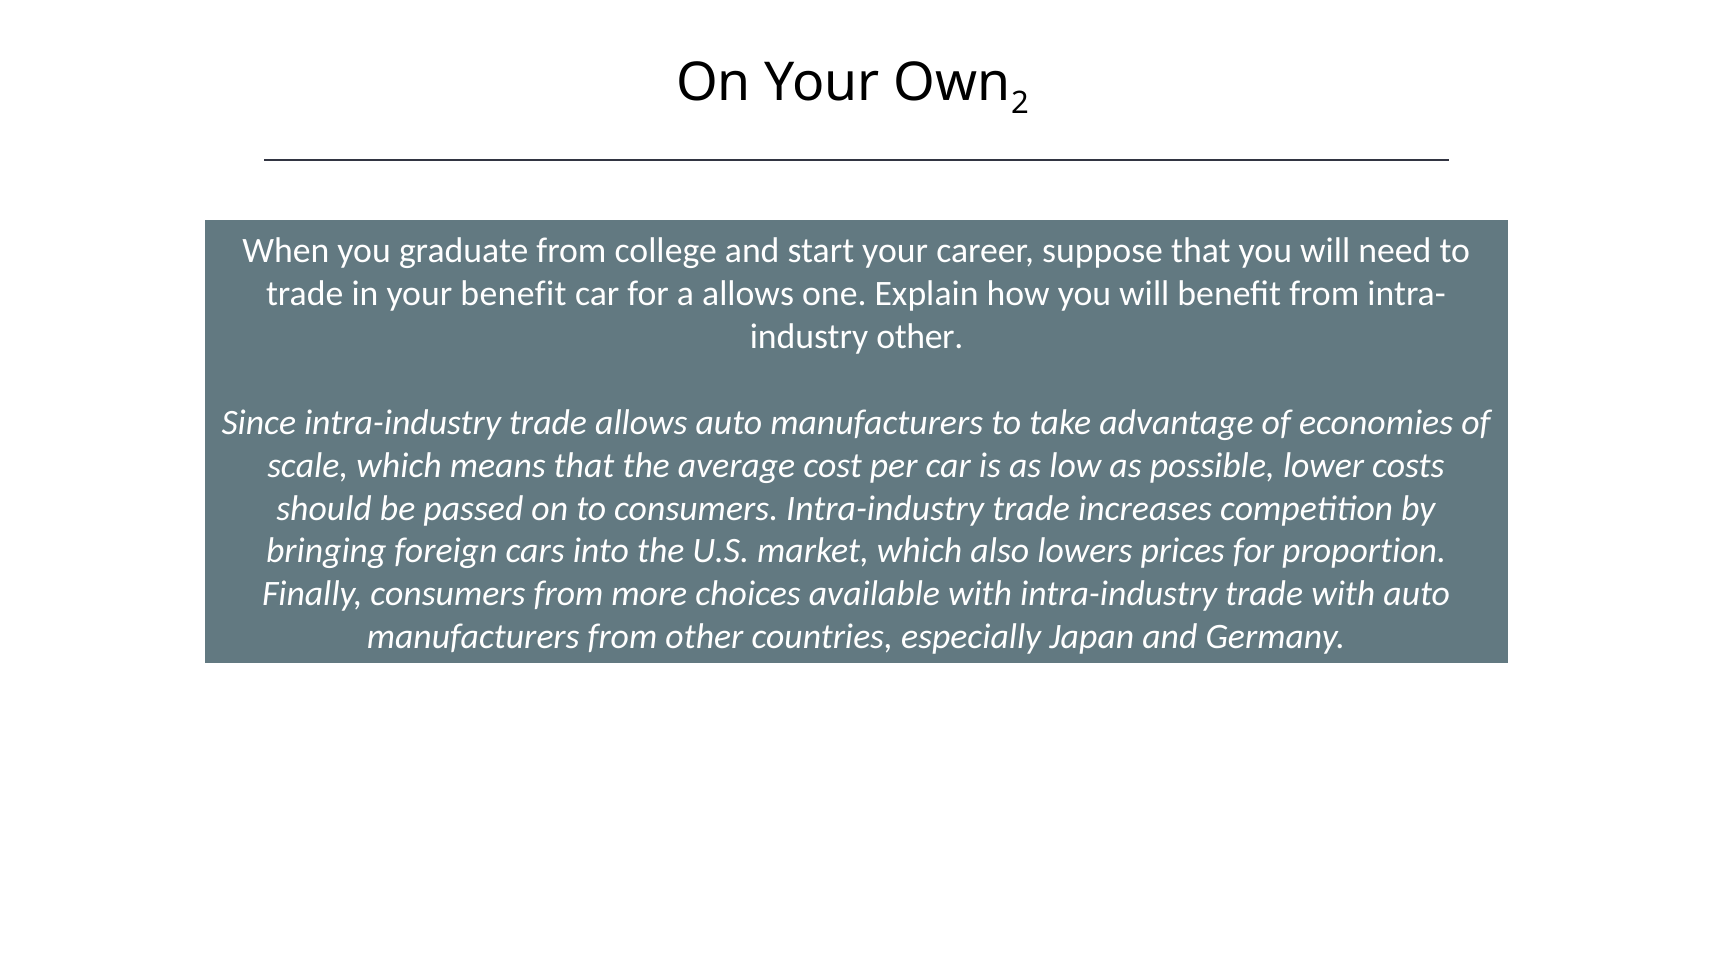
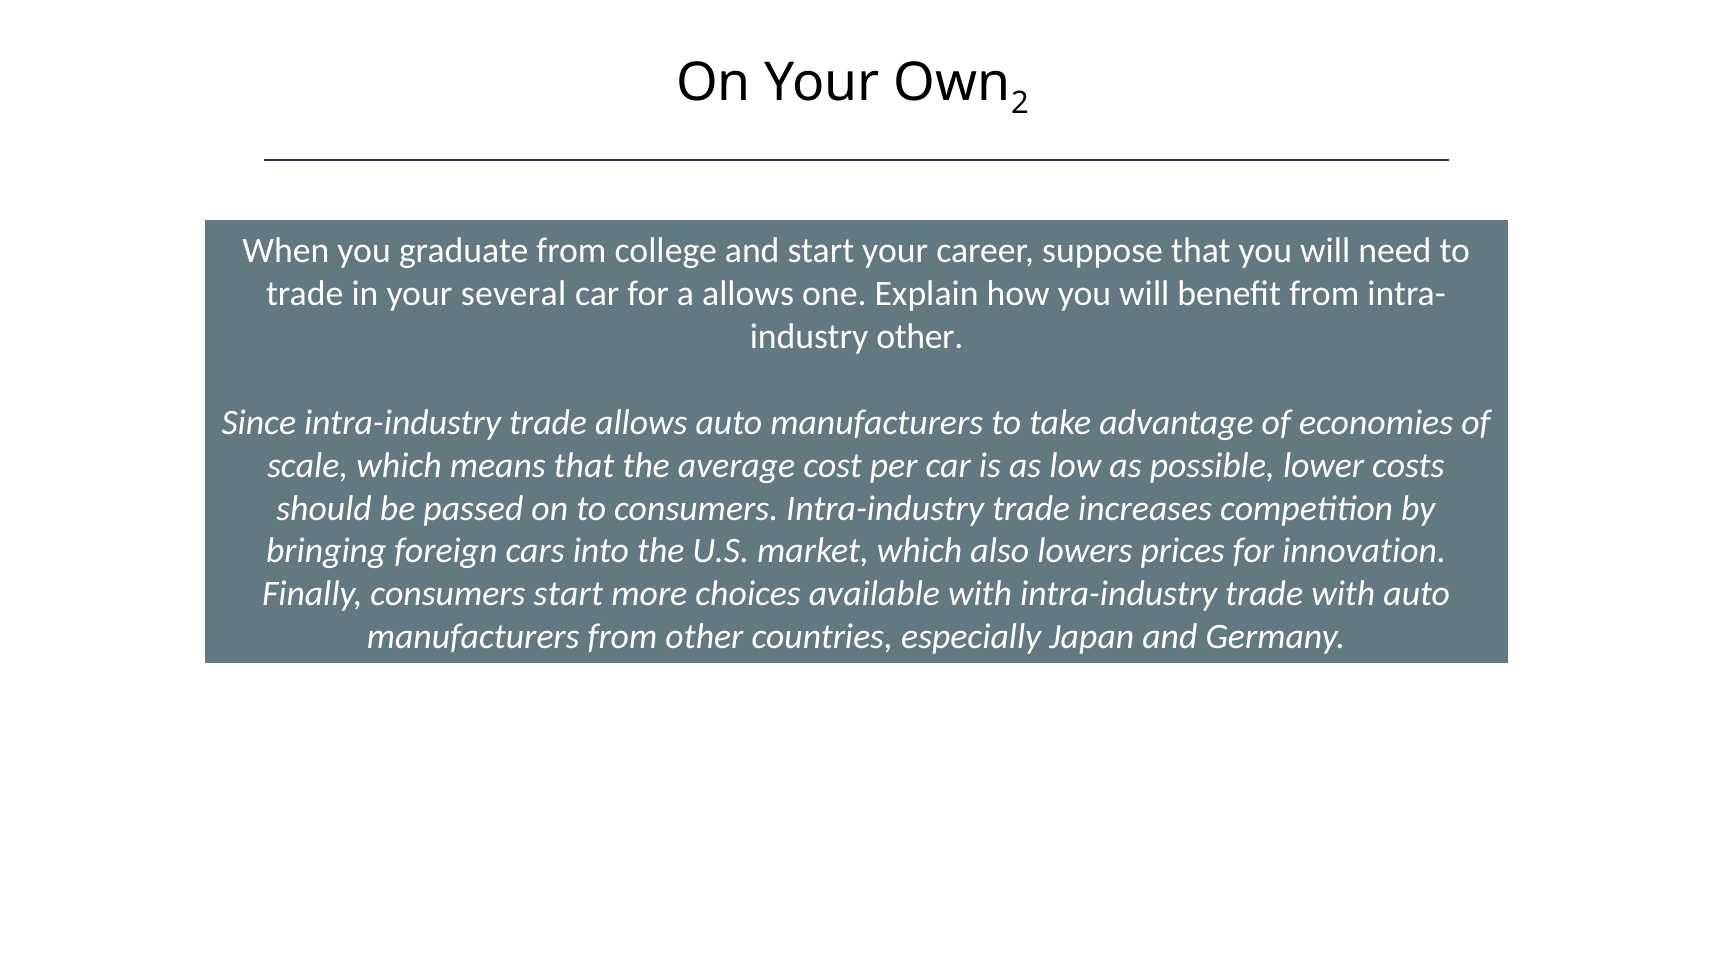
your benefit: benefit -> several (514, 294)
proportion: proportion -> innovation (1364, 551)
consumers from: from -> start (568, 594)
